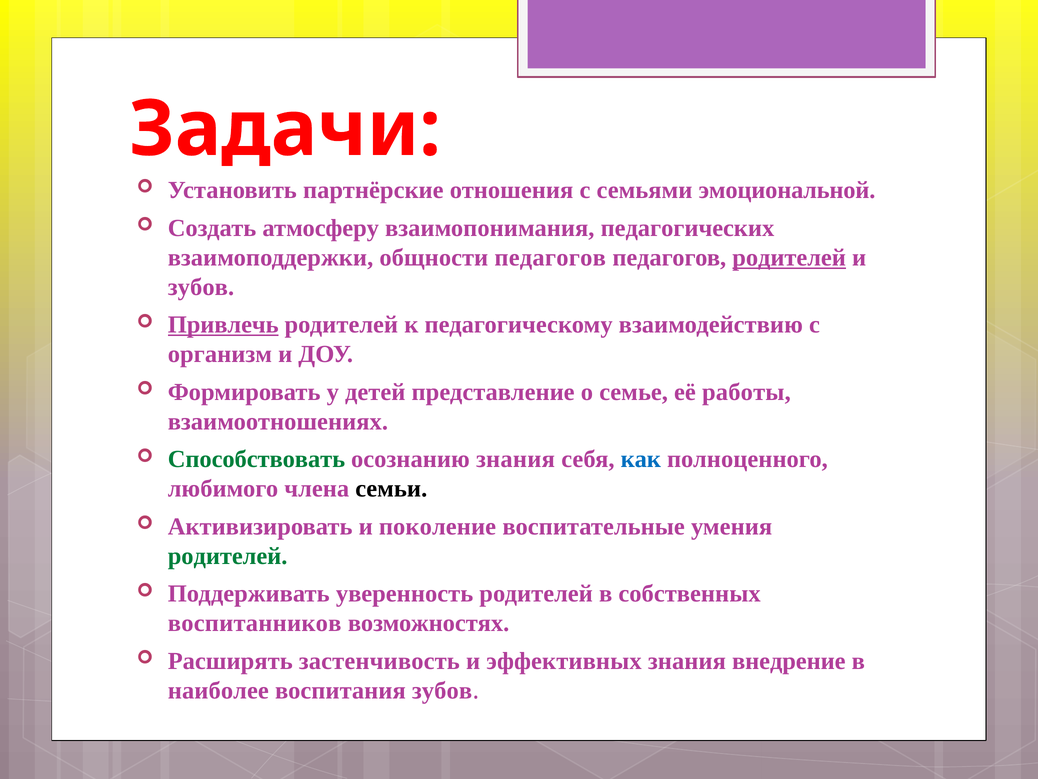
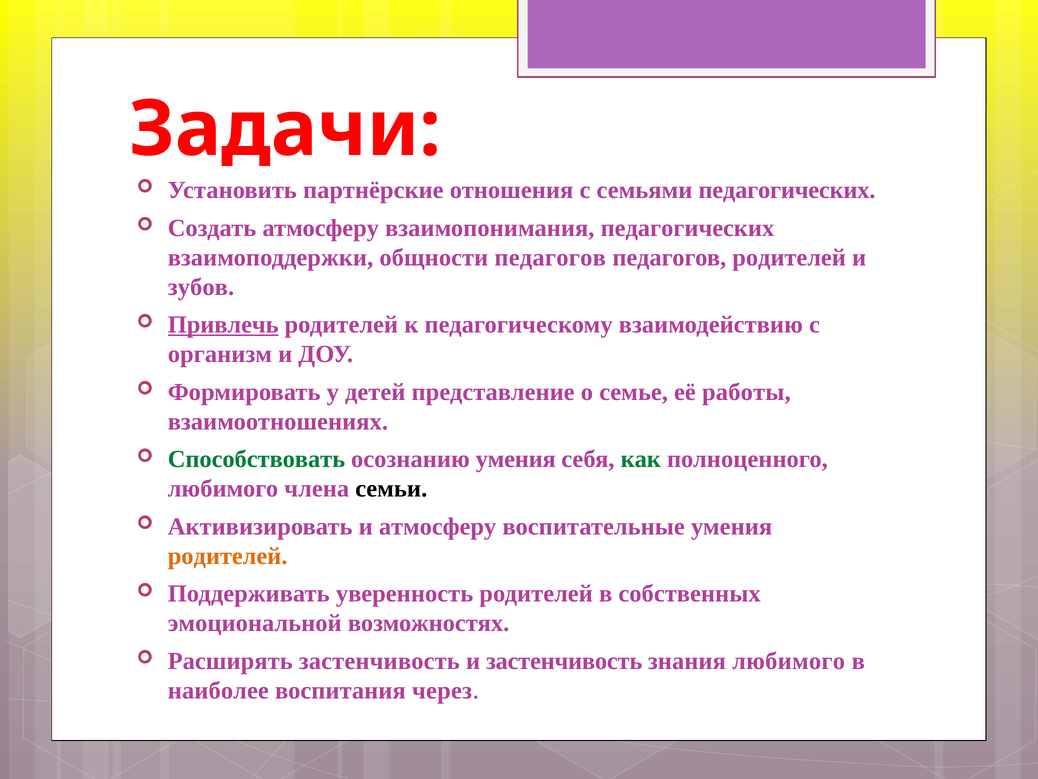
семьями эмоциональной: эмоциональной -> педагогических (787, 190)
родителей underline: present -> none (789, 257)
осознанию знания: знания -> умения (516, 459)
как colour: blue -> green (641, 459)
и поколение: поколение -> атмосферу (438, 526)
родителей colour: green -> orange (228, 556)
воспитанников: воспитанников -> эмоциональной (255, 623)
и эффективных: эффективных -> застенчивость (564, 661)
знания внедрение: внедрение -> любимого (789, 661)
воспитания зубов: зубов -> через (442, 690)
